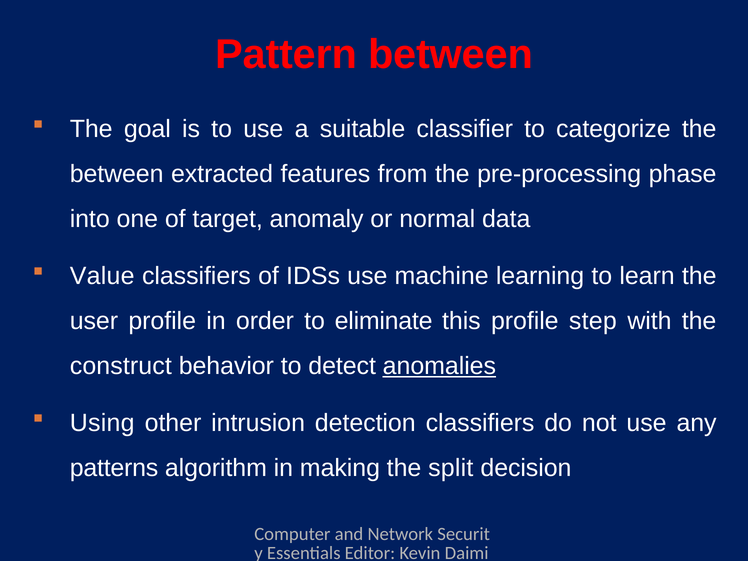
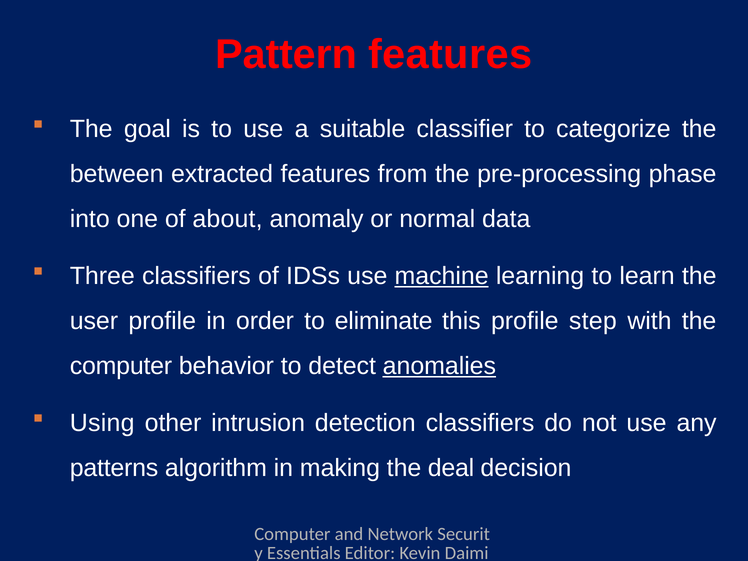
Pattern between: between -> features (450, 55)
target: target -> about (228, 219)
Value: Value -> Three (102, 276)
machine underline: none -> present (442, 276)
construct: construct -> computer (121, 366)
split: split -> deal (451, 468)
